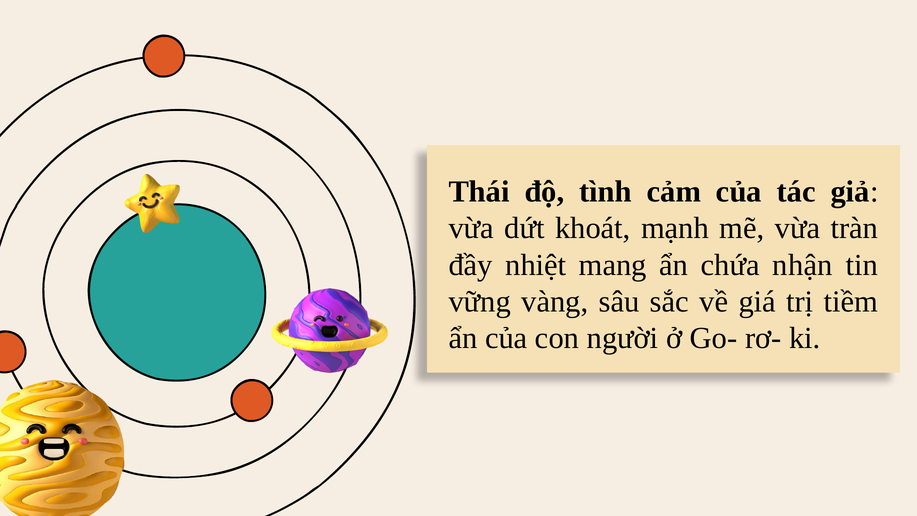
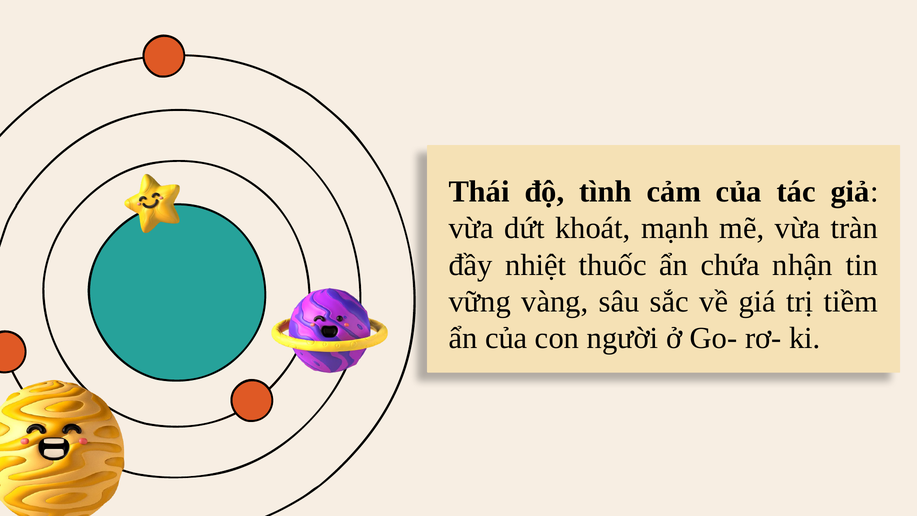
mang: mang -> thuốc (613, 265)
